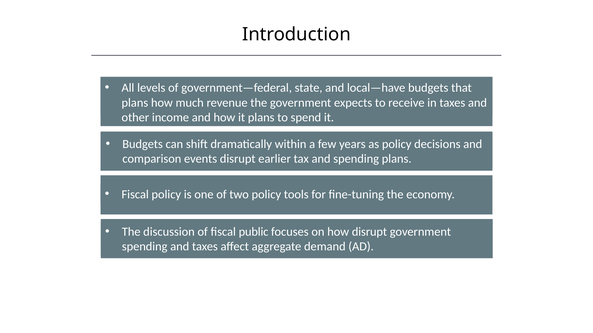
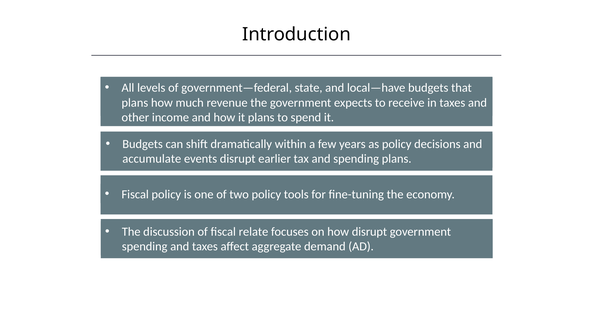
comparison: comparison -> accumulate (152, 159)
public: public -> relate (253, 232)
